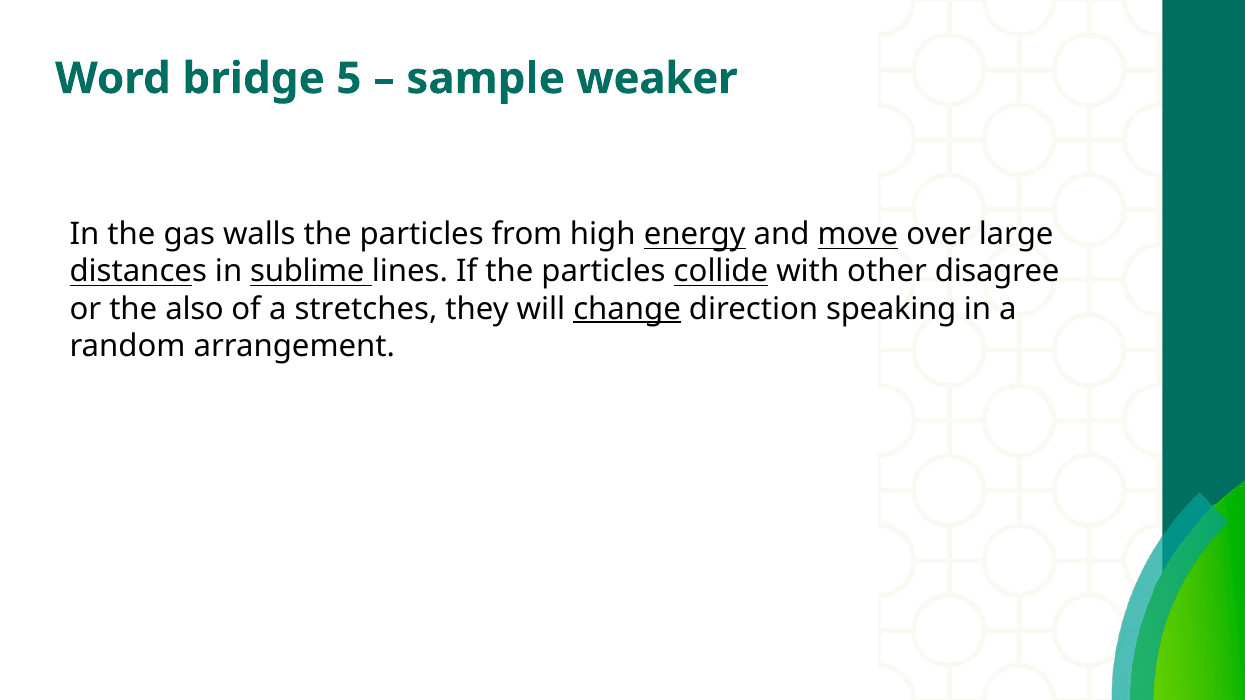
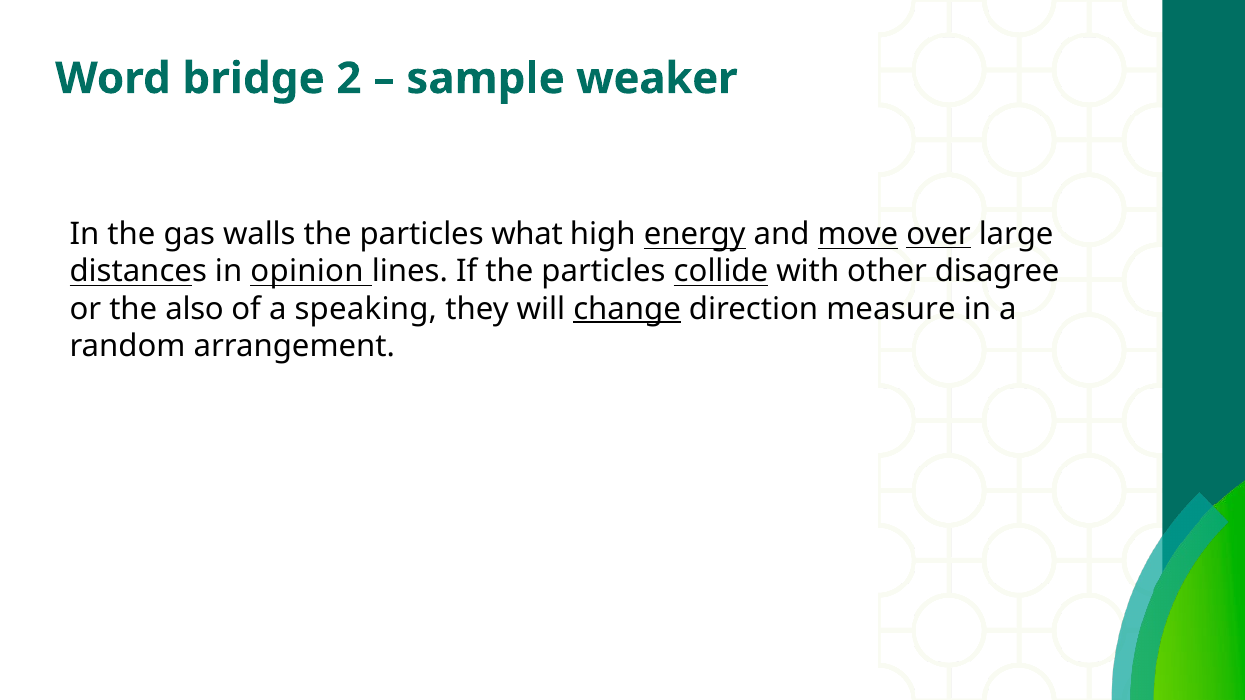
5: 5 -> 2 (349, 79)
from: from -> what (527, 234)
over underline: none -> present (939, 234)
sublime: sublime -> opinion (307, 272)
stretches: stretches -> speaking (366, 309)
speaking: speaking -> measure (891, 309)
